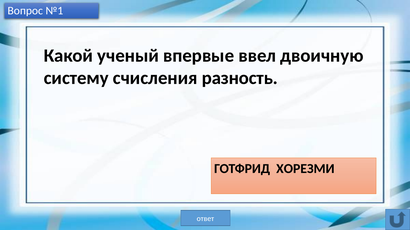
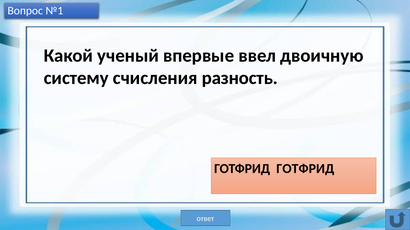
ГОТФРИД ХОРЕЗМИ: ХОРЕЗМИ -> ГОТФРИД (305, 169)
